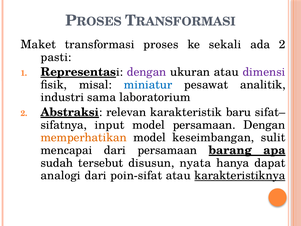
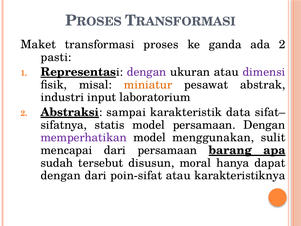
sekali: sekali -> ganda (225, 44)
miniatur colour: blue -> orange (148, 85)
analitik: analitik -> abstrak (263, 85)
sama: sama -> input (102, 97)
relevan: relevan -> sampai (126, 112)
baru: baru -> data (238, 112)
input: input -> statis (110, 125)
memperhatikan colour: orange -> purple (84, 137)
keseimbangan: keseimbangan -> menggunakan (213, 137)
nyata: nyata -> moral (195, 163)
analogi: analogi -> dengan (61, 175)
karakteristiknya underline: present -> none (240, 175)
